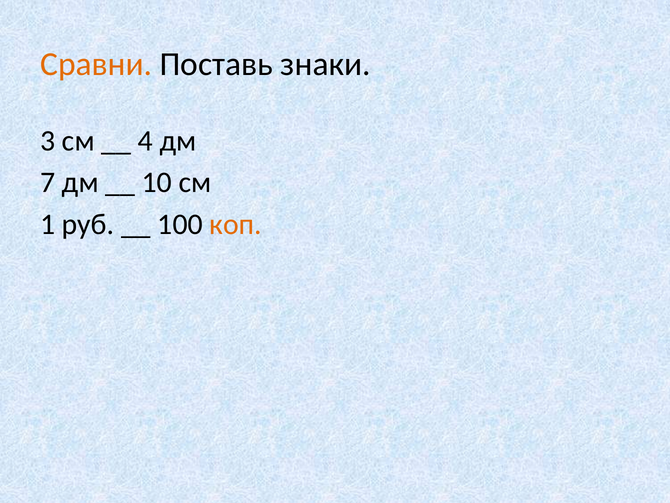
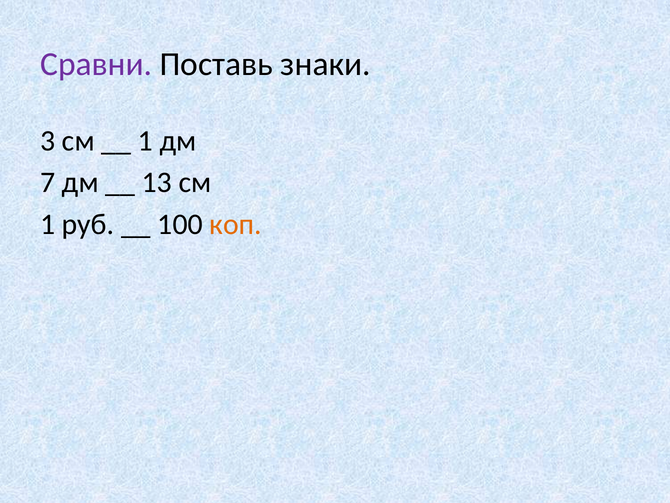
Сравни colour: orange -> purple (96, 64)
4: 4 -> 1 (145, 141)
10: 10 -> 13 (157, 182)
